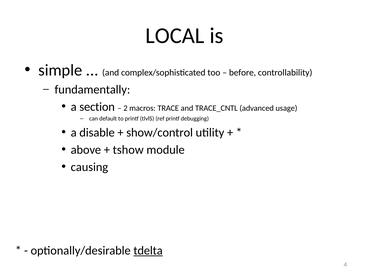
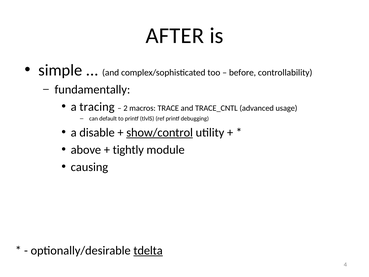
LOCAL: LOCAL -> AFTER (175, 36)
section: section -> tracing (97, 107)
show/control underline: none -> present (160, 132)
tshow: tshow -> tightly (128, 150)
